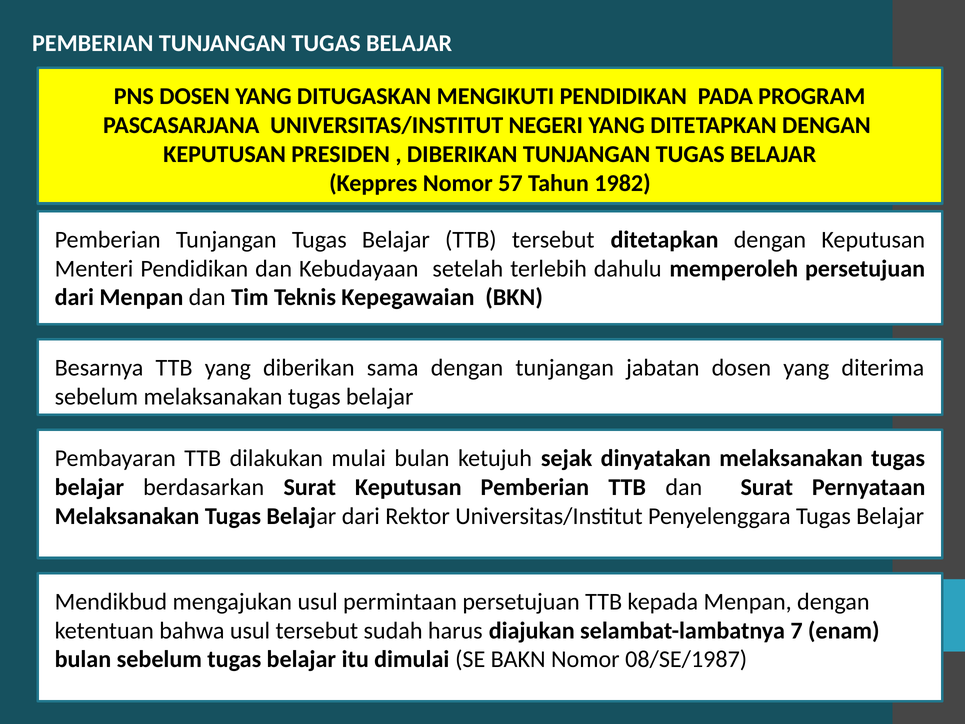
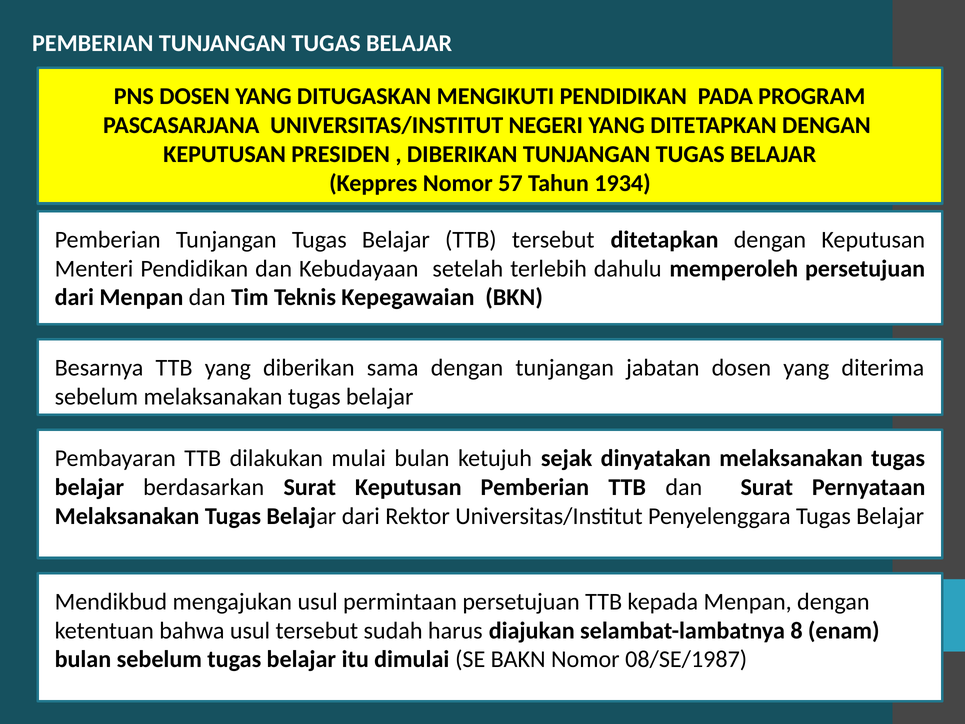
1982: 1982 -> 1934 (623, 183)
7: 7 -> 8 (797, 630)
